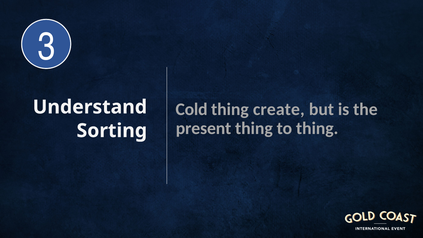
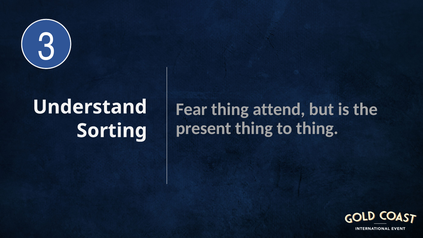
Cold: Cold -> Fear (192, 109)
create: create -> attend (279, 109)
